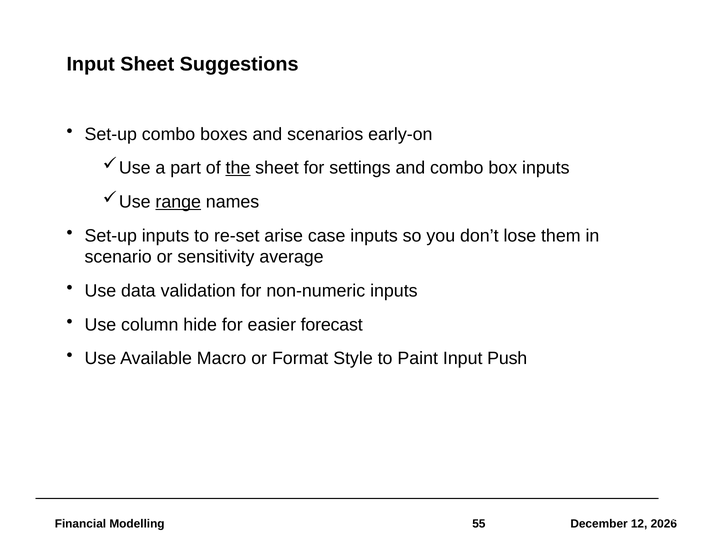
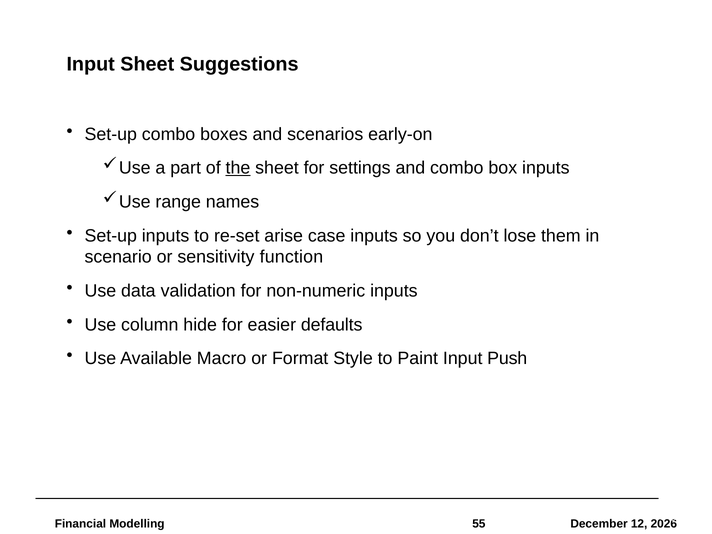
range underline: present -> none (178, 202)
average: average -> function (291, 257)
forecast: forecast -> defaults (332, 325)
